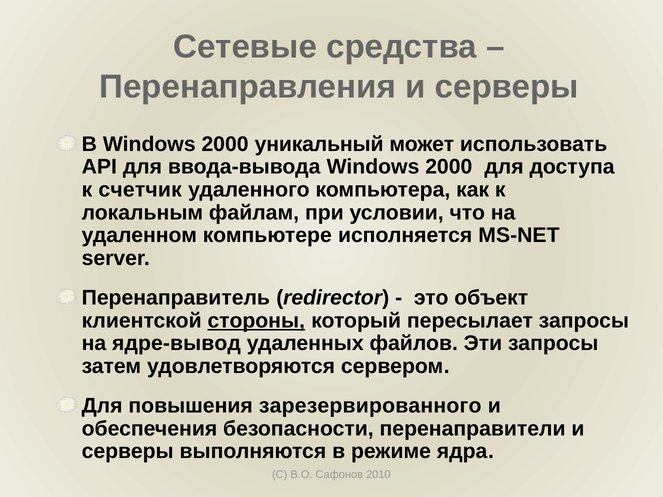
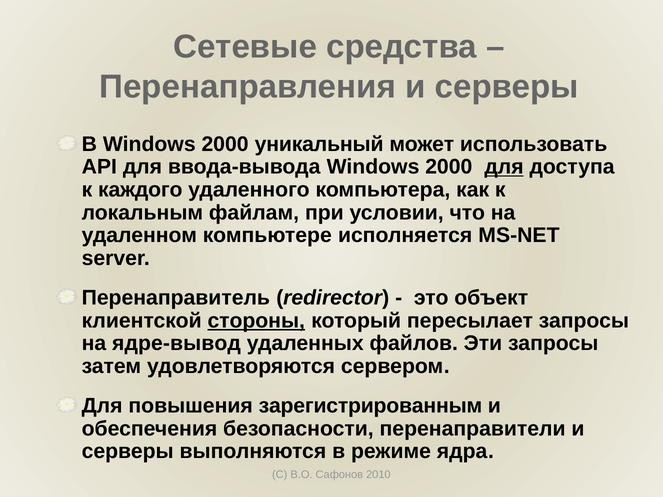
для underline: none -> present (504, 167)
счетчик: счетчик -> каждого (140, 190)
зарезервированного: зарезервированного -> зарегистрированным (370, 406)
